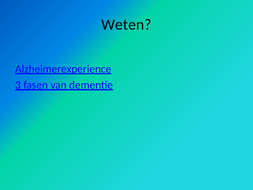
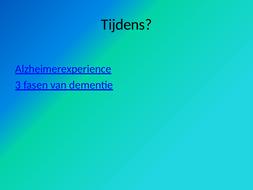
Weten: Weten -> Tijdens (127, 24)
